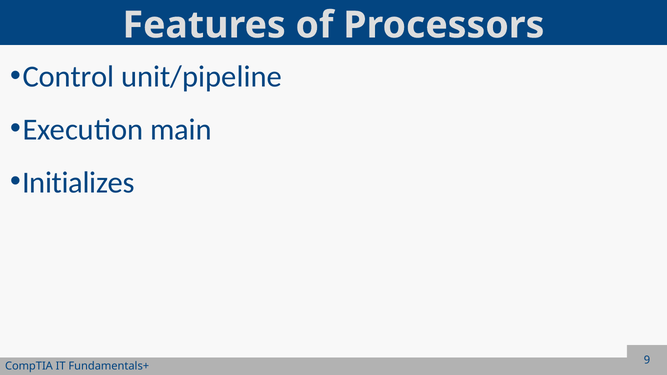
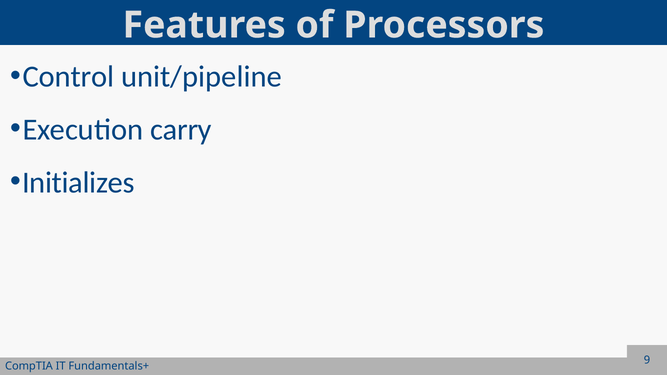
main: main -> carry (181, 130)
